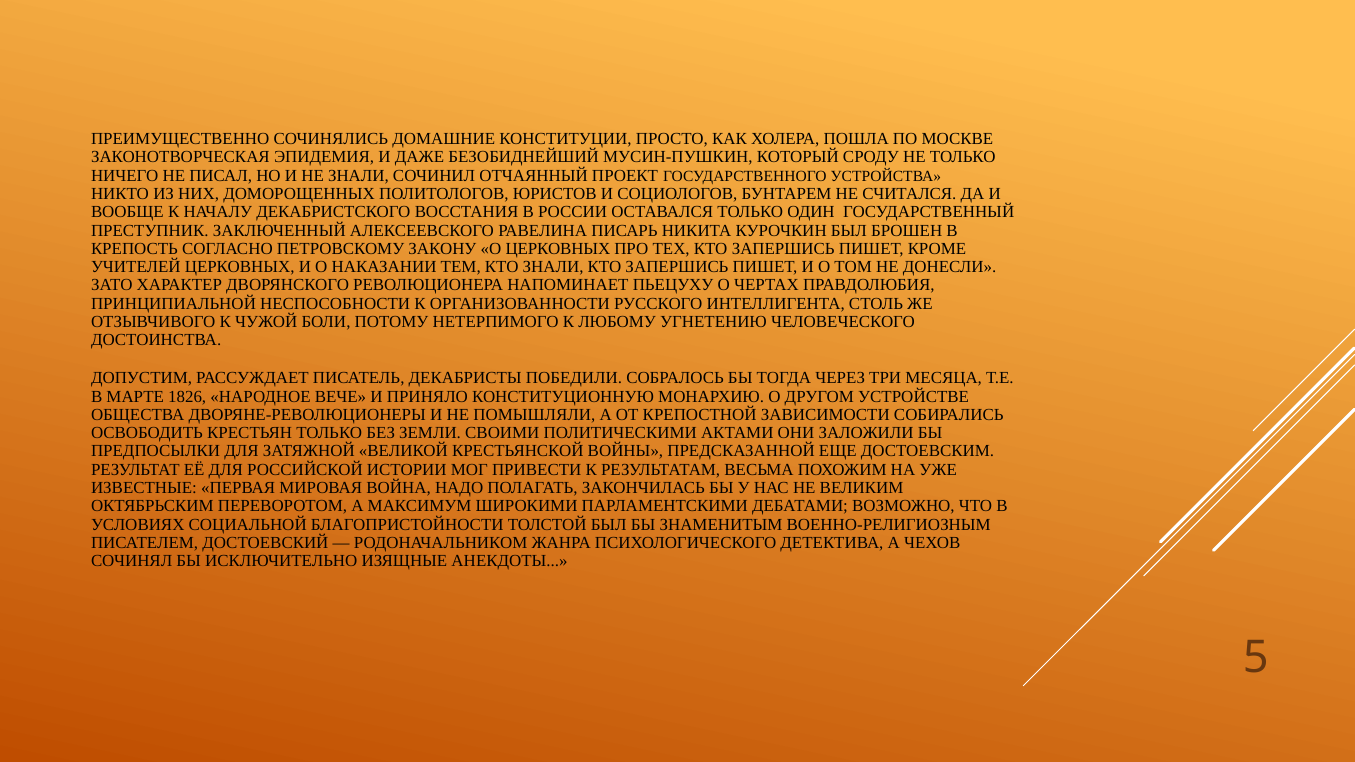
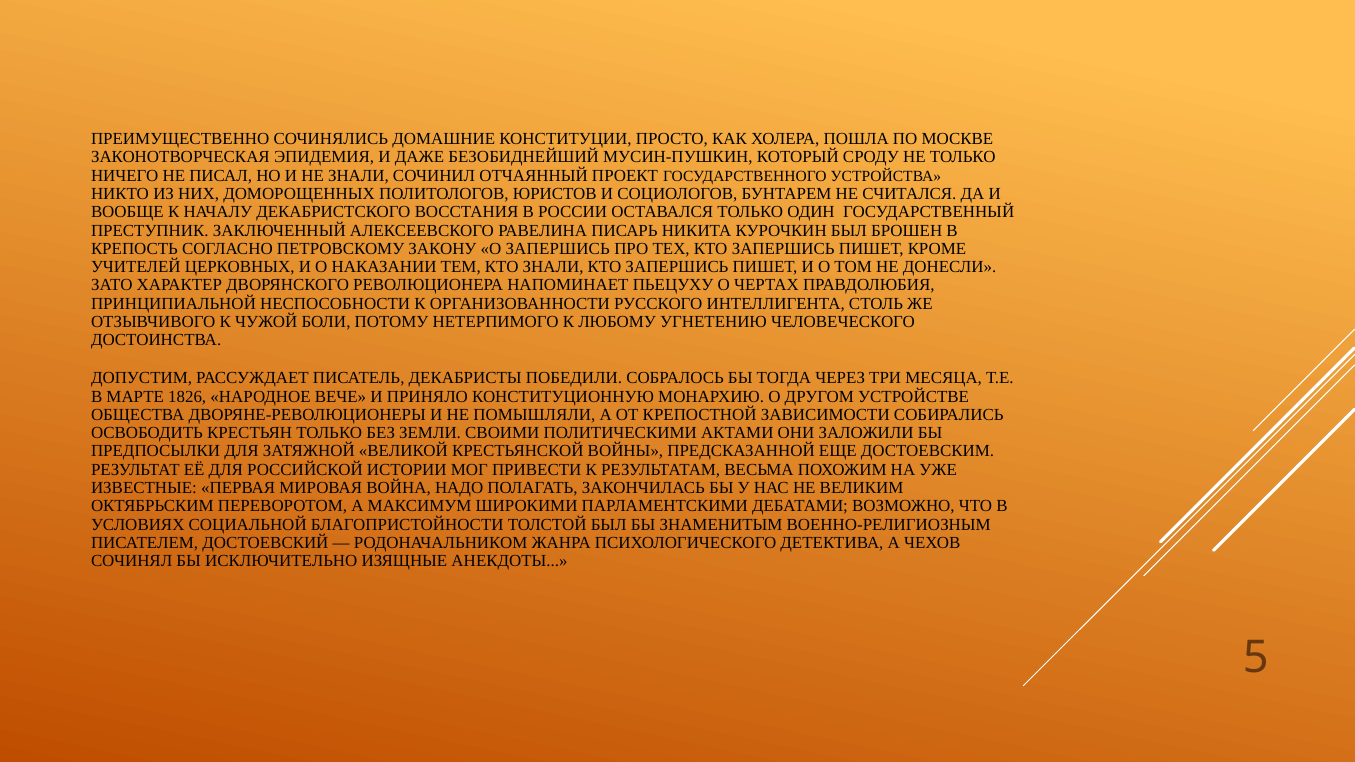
О ЦЕРКОВНЫХ: ЦЕРКОВНЫХ -> ЗАПЕРШИСЬ (558, 249)
